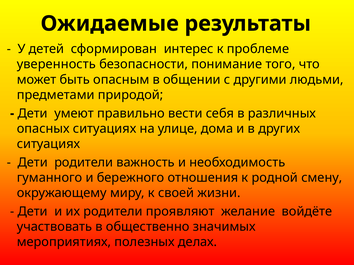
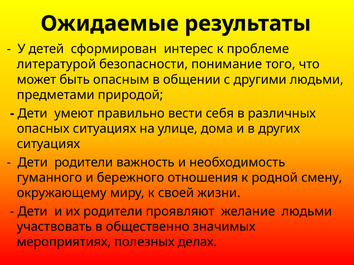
уверенность: уверенность -> литературой (56, 64)
желание войдёте: войдёте -> людьми (307, 212)
